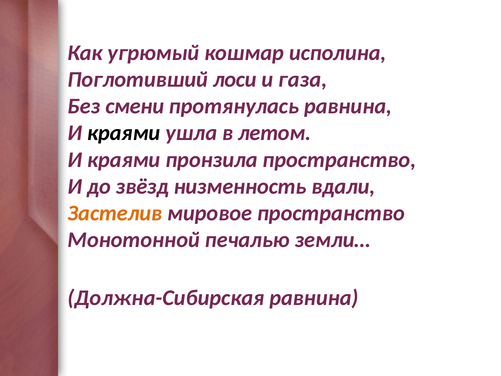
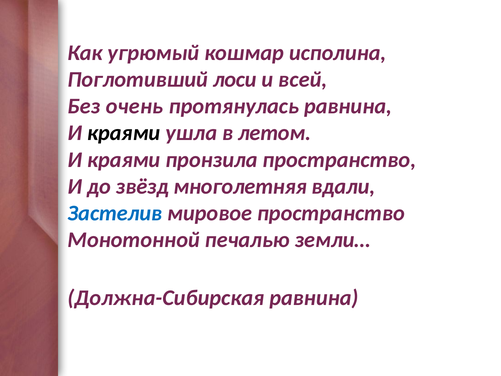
газа: газа -> всей (303, 79)
смени: смени -> очень (135, 106)
низменность: низменность -> многолетняя (240, 186)
Застелив colour: orange -> blue (115, 213)
